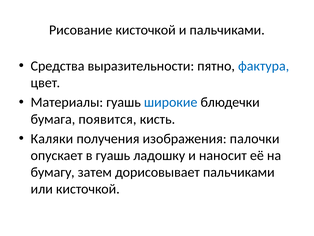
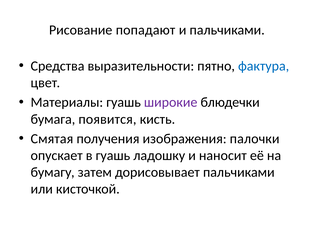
Рисование кисточкой: кисточкой -> попадают (146, 30)
широкие colour: blue -> purple (171, 102)
Каляки: Каляки -> Смятая (52, 138)
